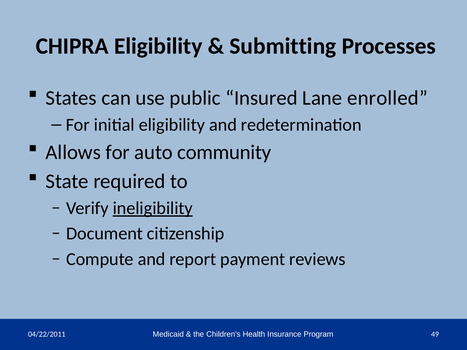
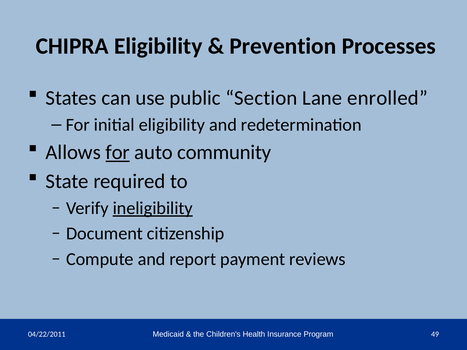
Submitting: Submitting -> Prevention (283, 46)
Insured: Insured -> Section (261, 98)
for underline: none -> present (118, 152)
